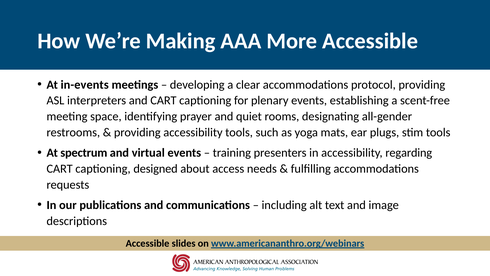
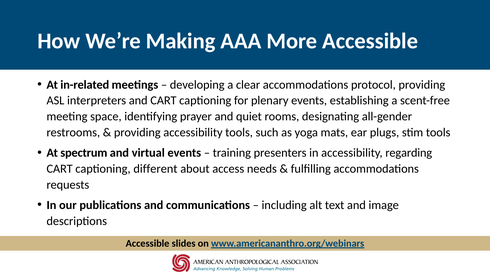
in-events: in-events -> in-related (85, 85)
designed: designed -> different (155, 169)
